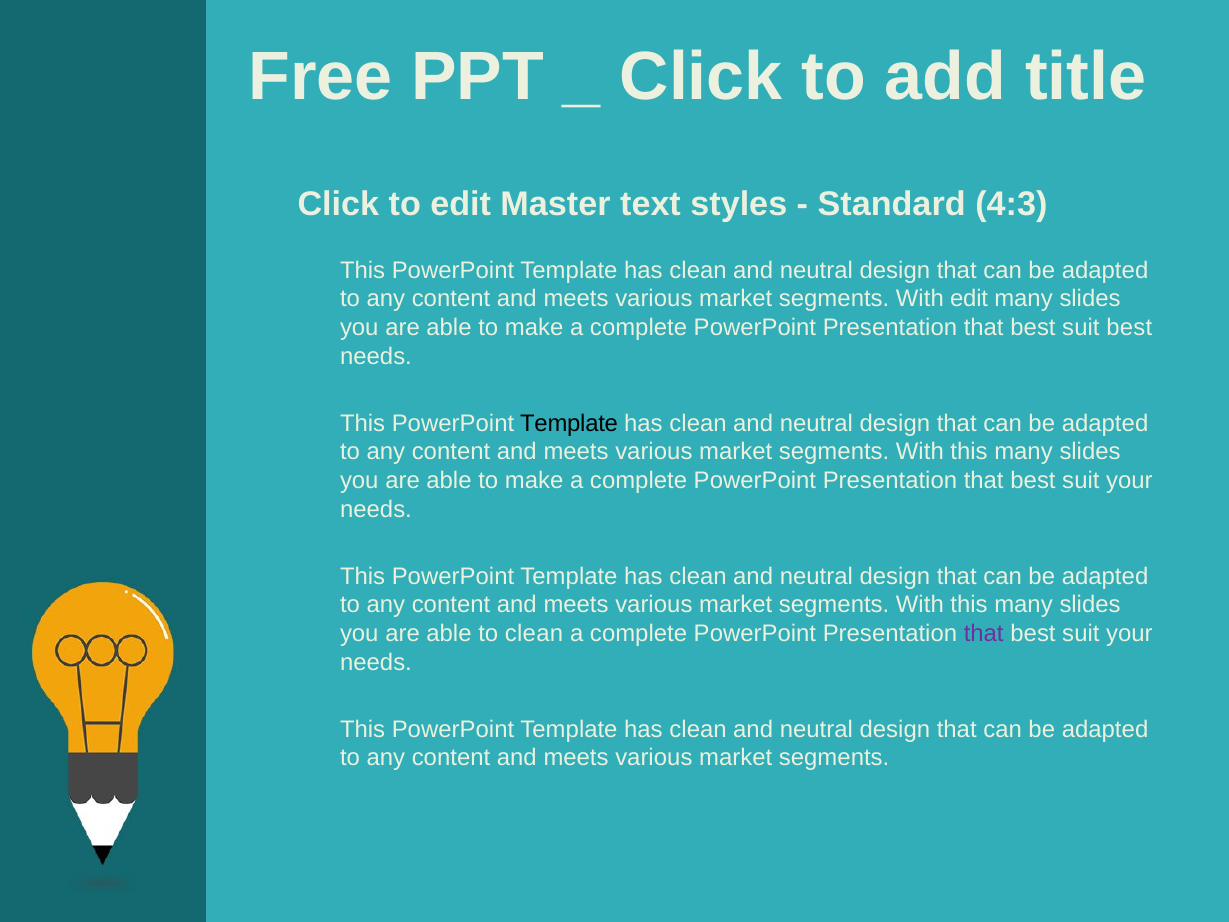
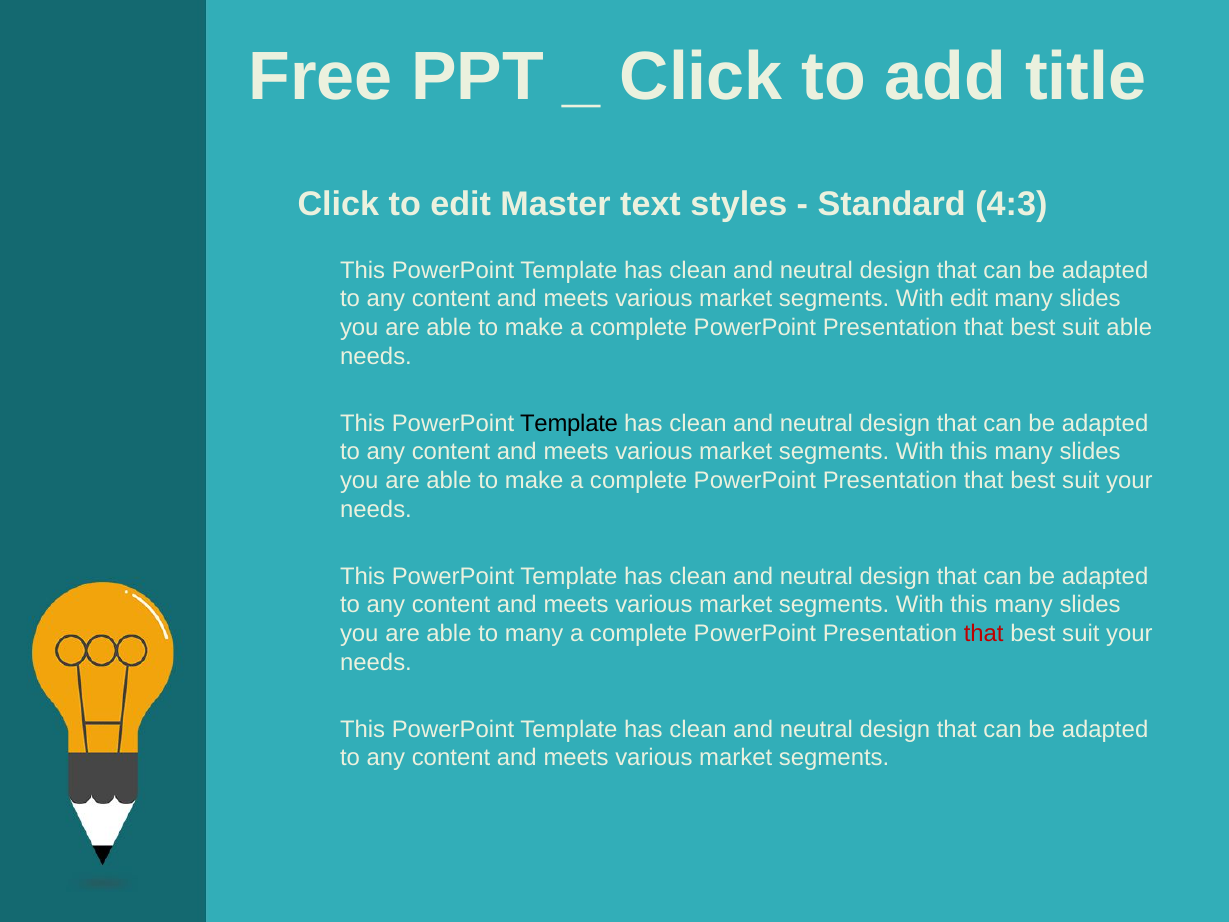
suit best: best -> able (1129, 327)
to clean: clean -> many (534, 634)
that colour: purple -> red (984, 634)
